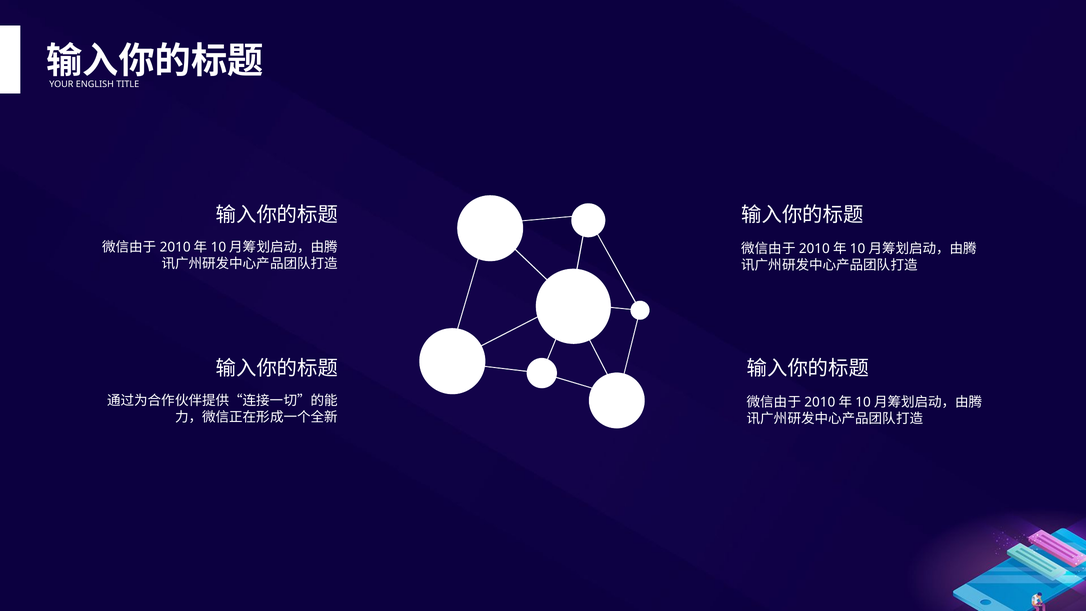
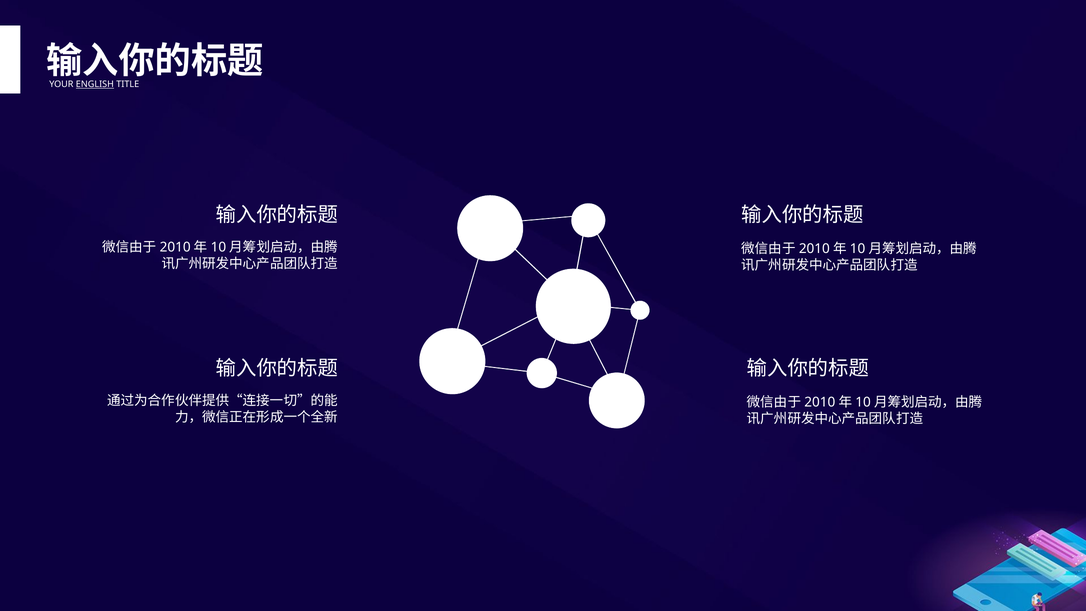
ENGLISH underline: none -> present (95, 84)
